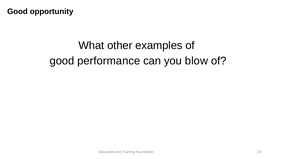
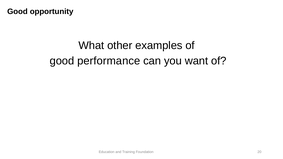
blow: blow -> want (197, 61)
